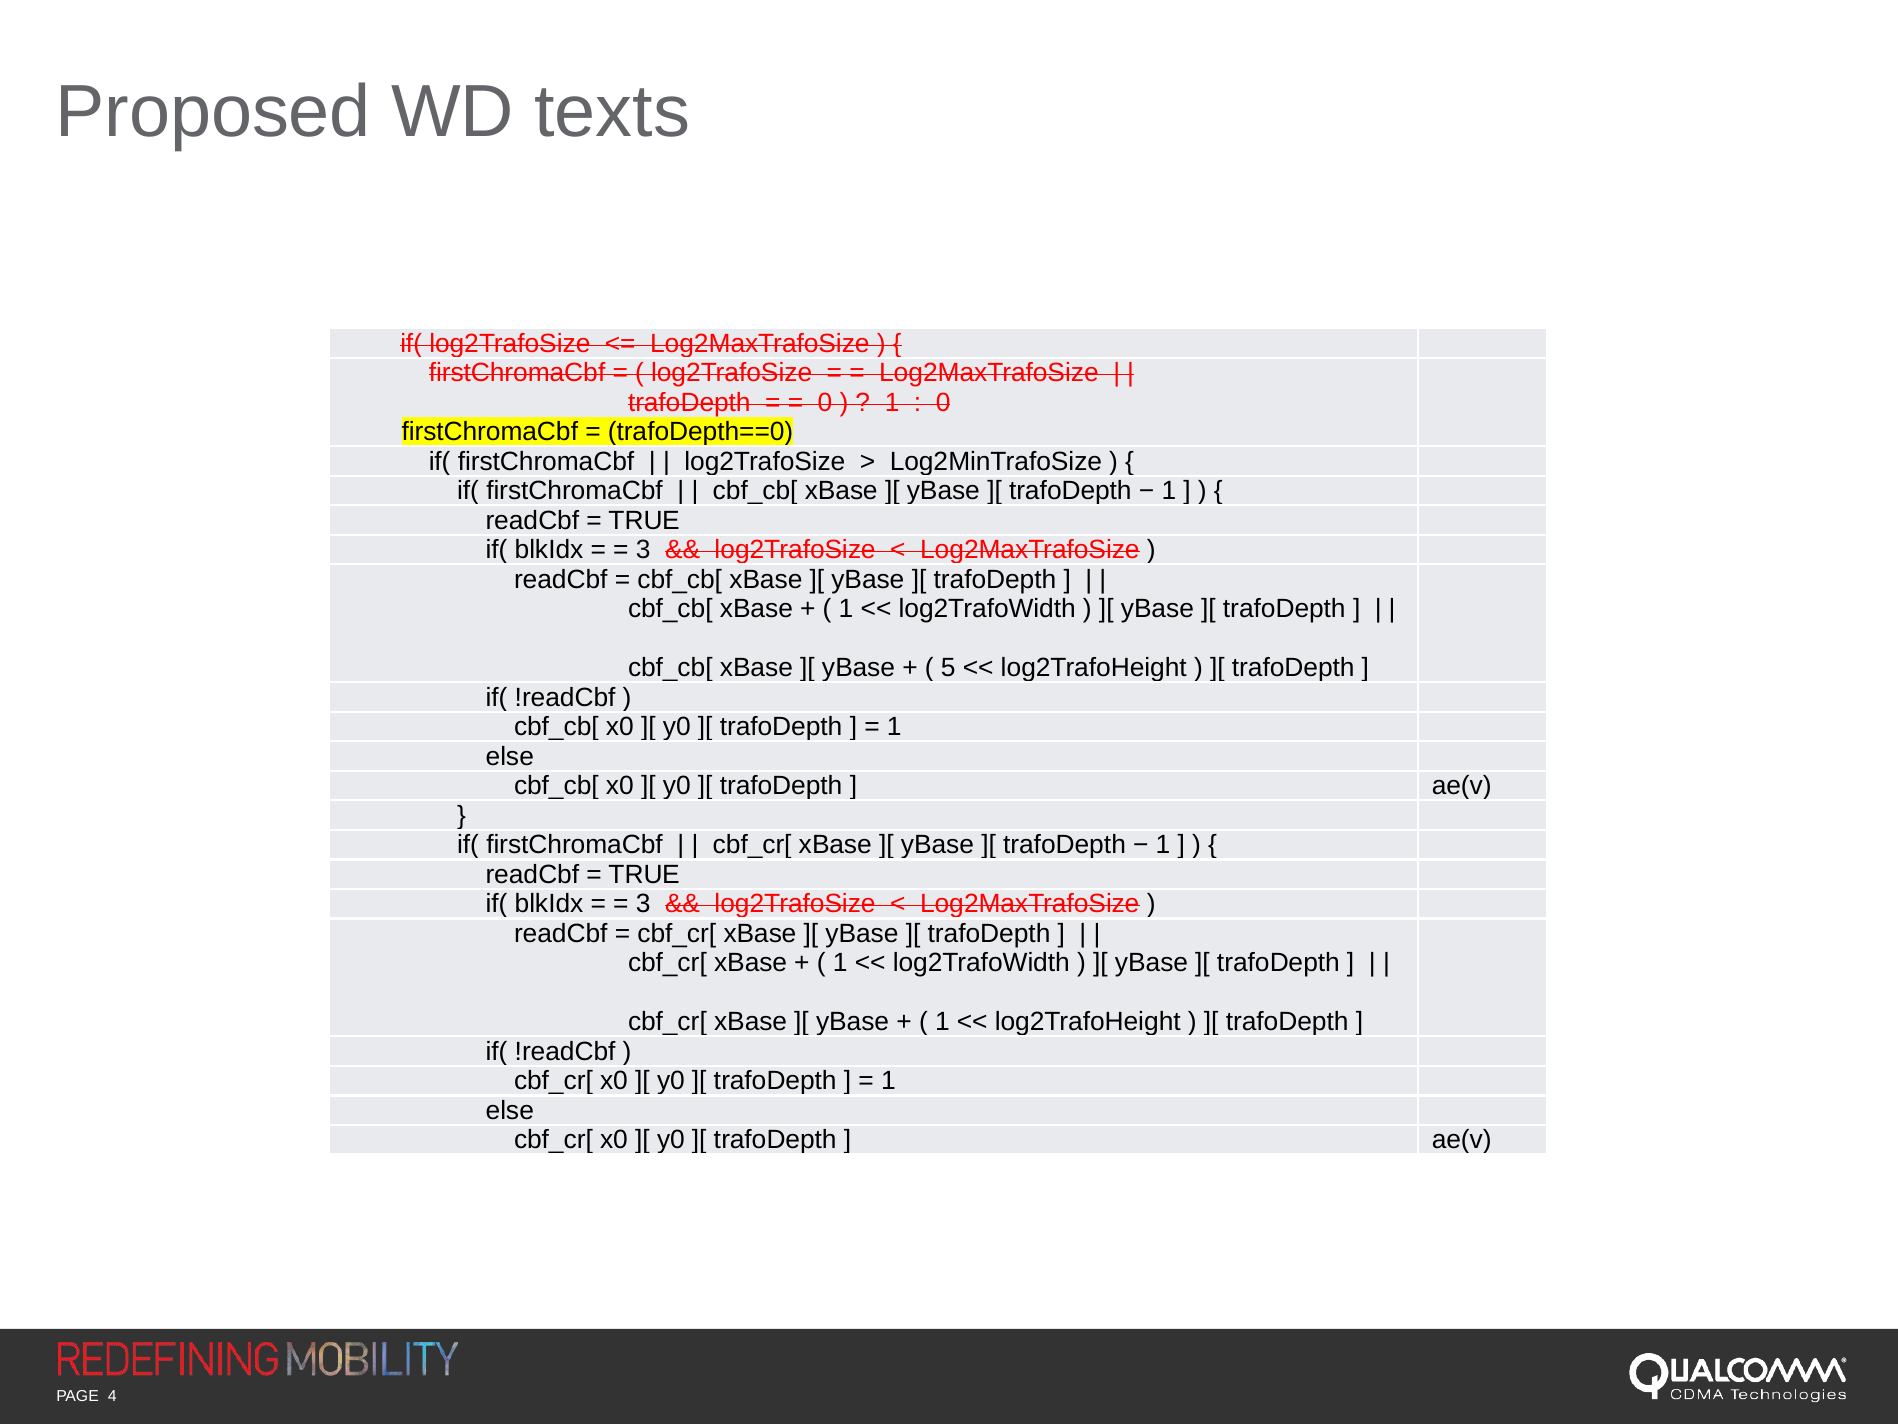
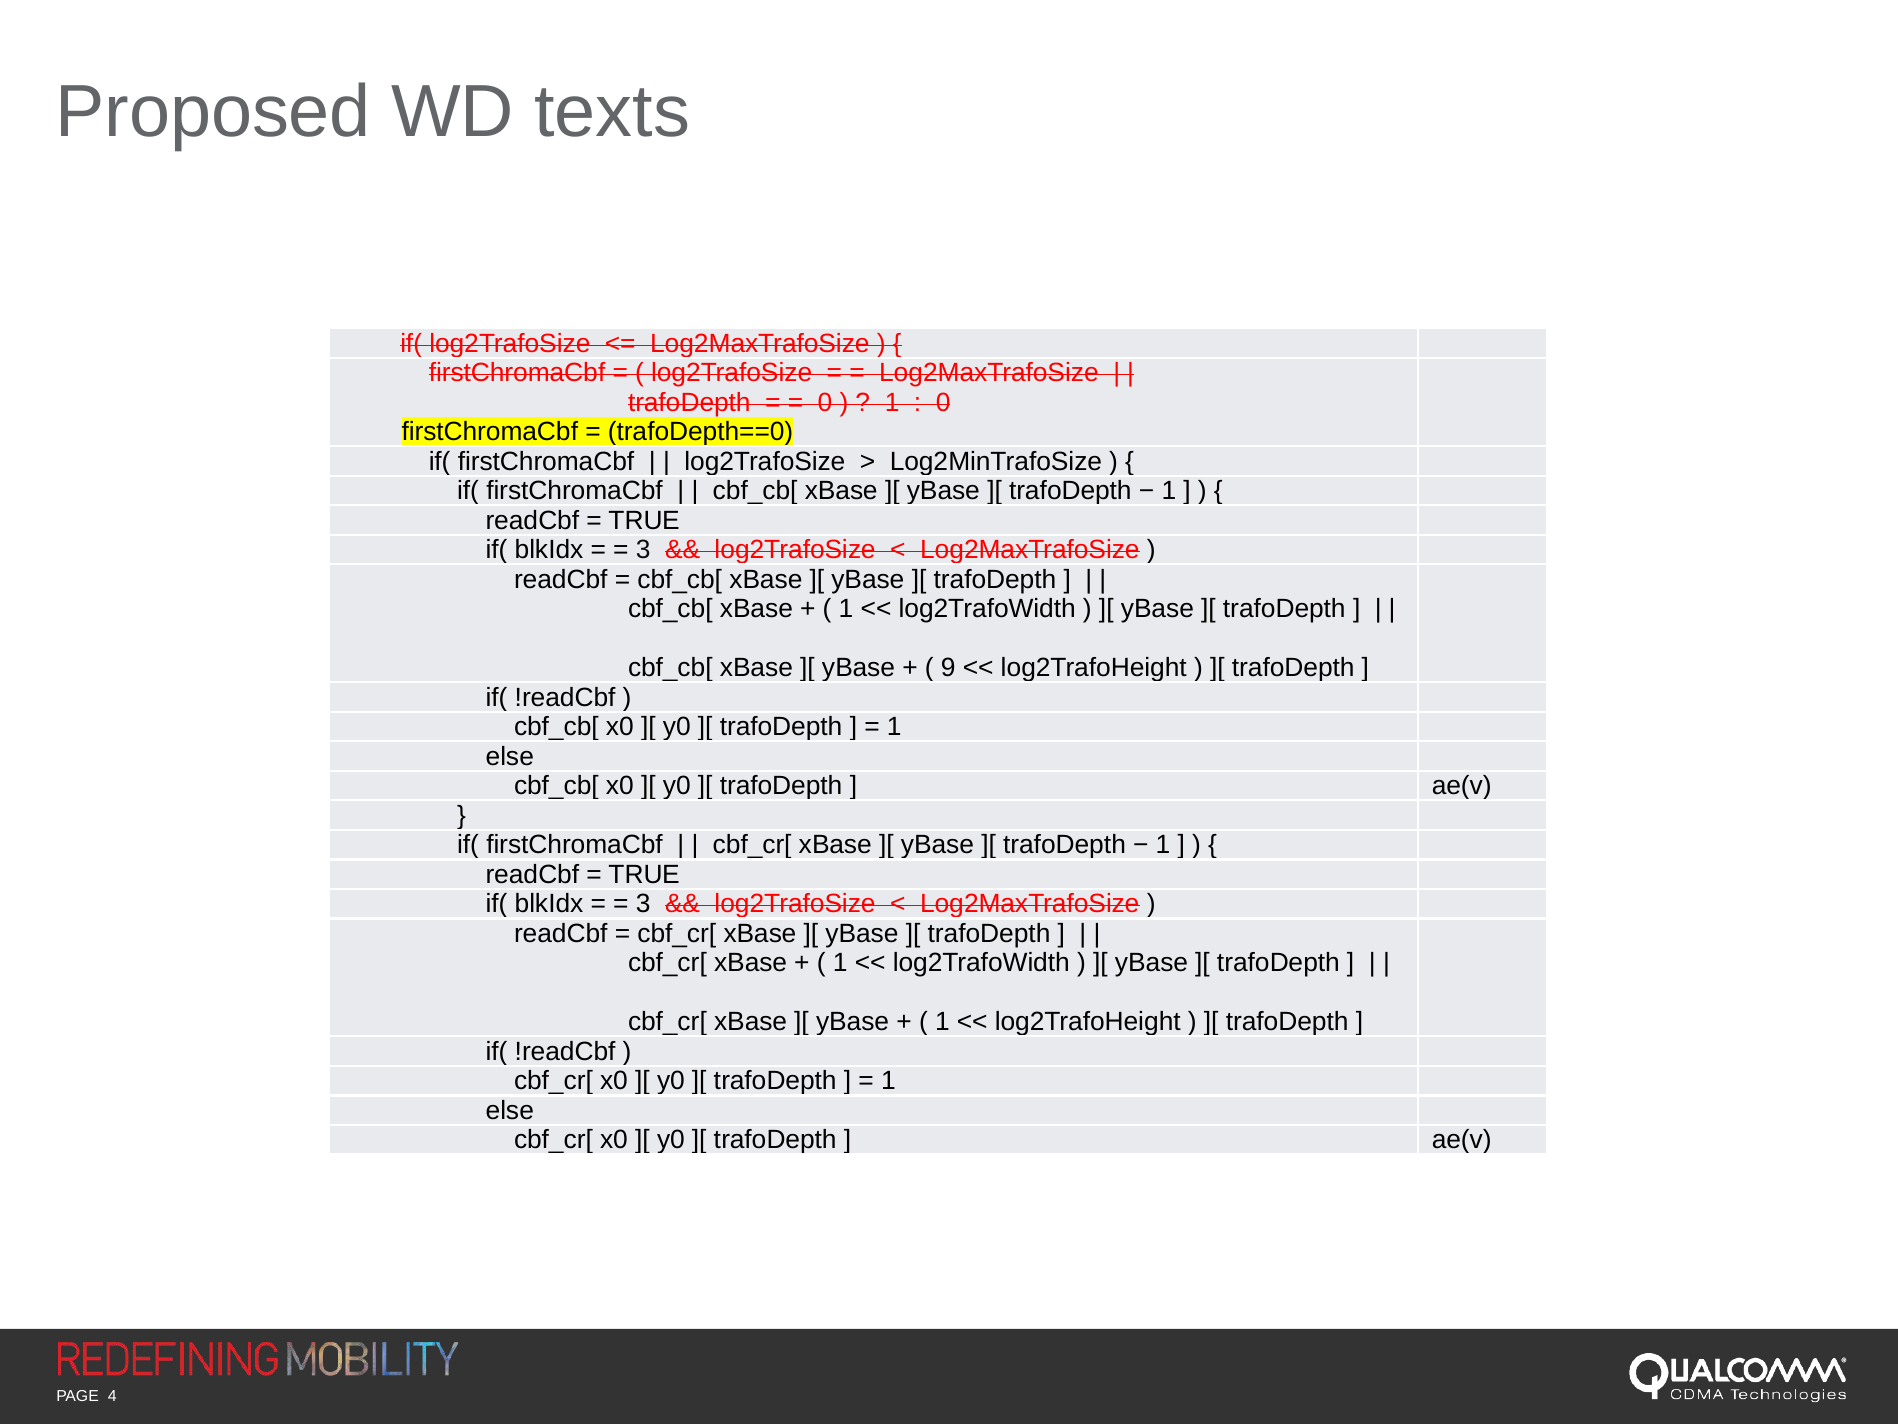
5: 5 -> 9 (948, 668)
